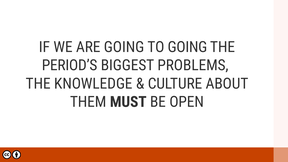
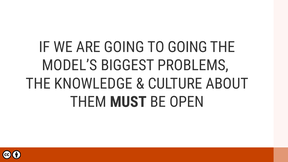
PERIOD’S: PERIOD’S -> MODEL’S (70, 65)
